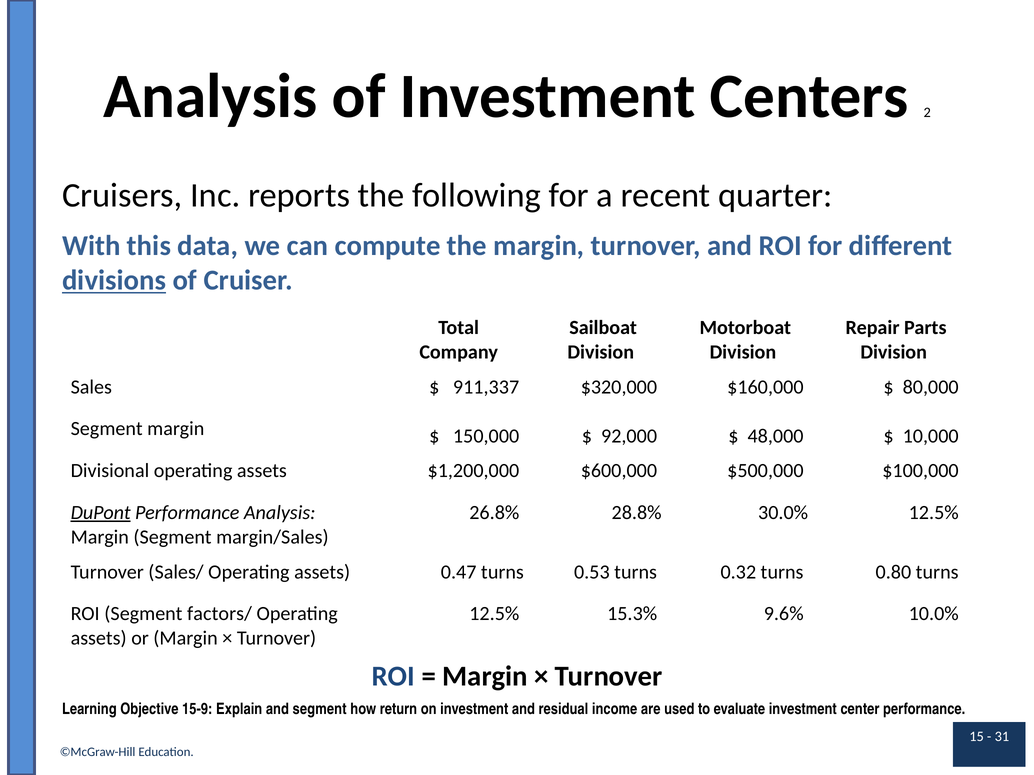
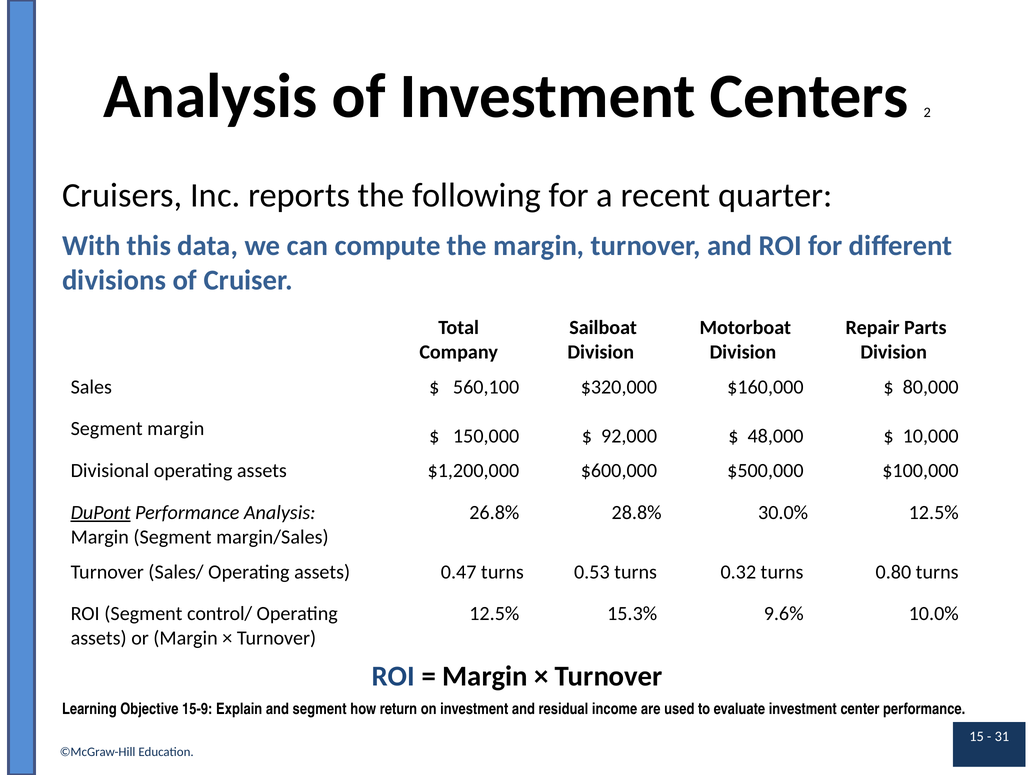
divisions underline: present -> none (114, 281)
911,337: 911,337 -> 560,100 (486, 387)
factors/: factors/ -> control/ (220, 614)
